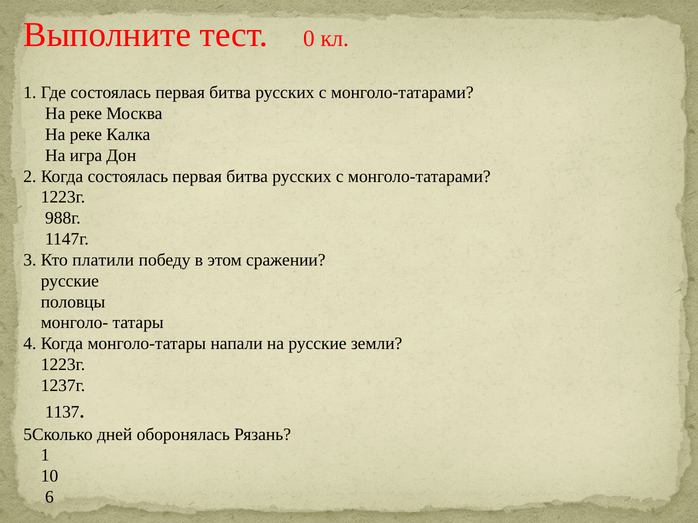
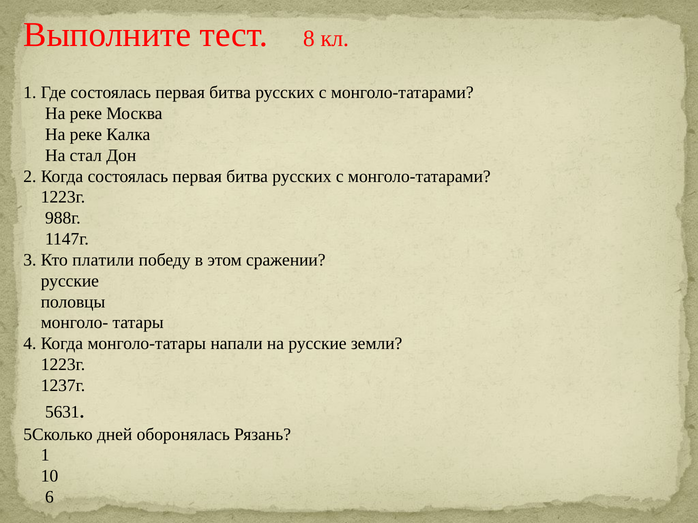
0: 0 -> 8 (309, 38)
игра: игра -> стал (86, 156)
1137: 1137 -> 5631 (62, 413)
